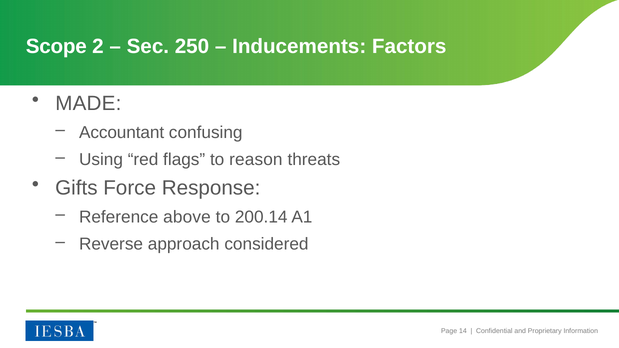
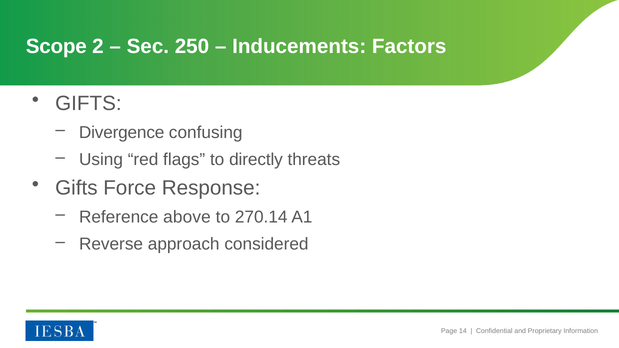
MADE: MADE -> GIFTS (88, 103)
Accountant: Accountant -> Divergence (122, 132)
reason: reason -> directly (256, 160)
200.14: 200.14 -> 270.14 (261, 217)
